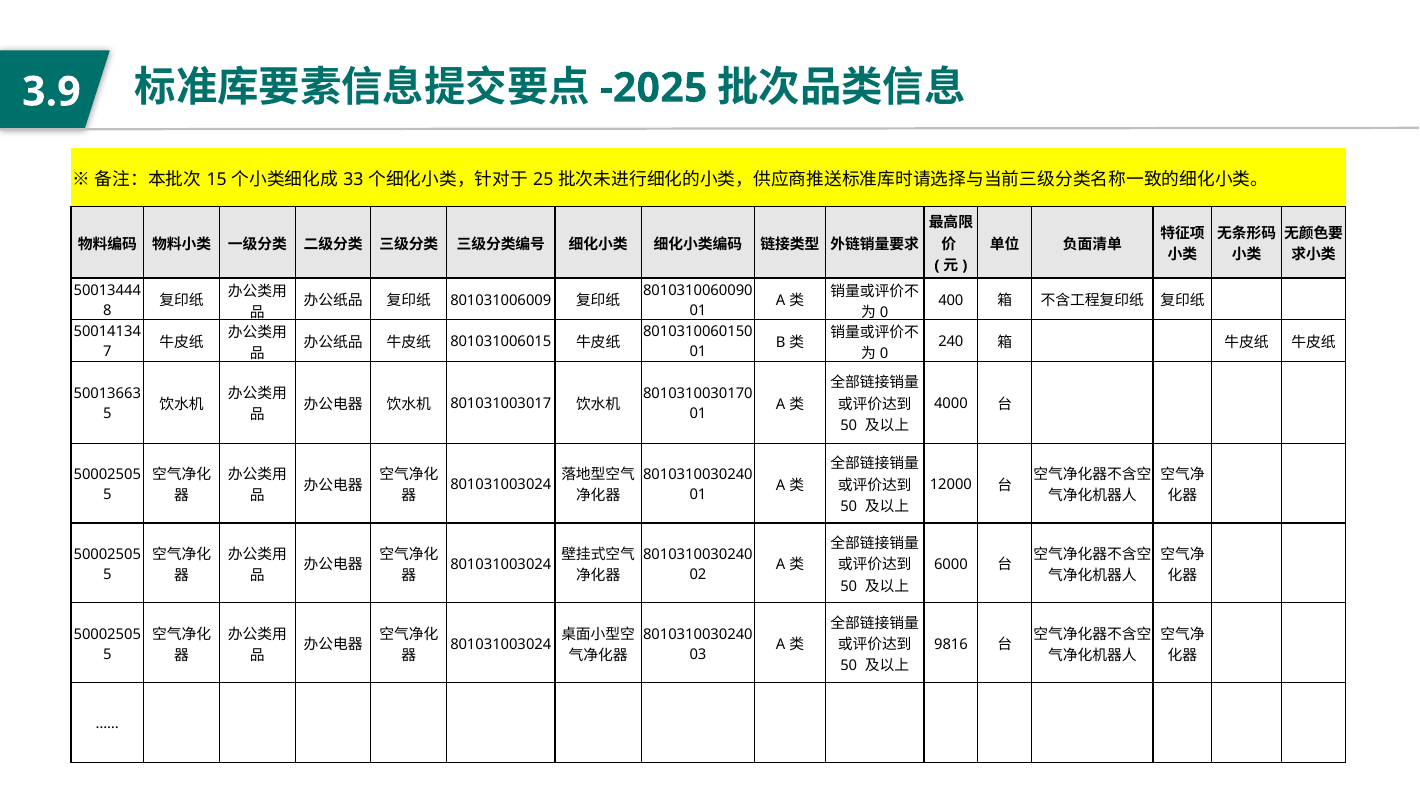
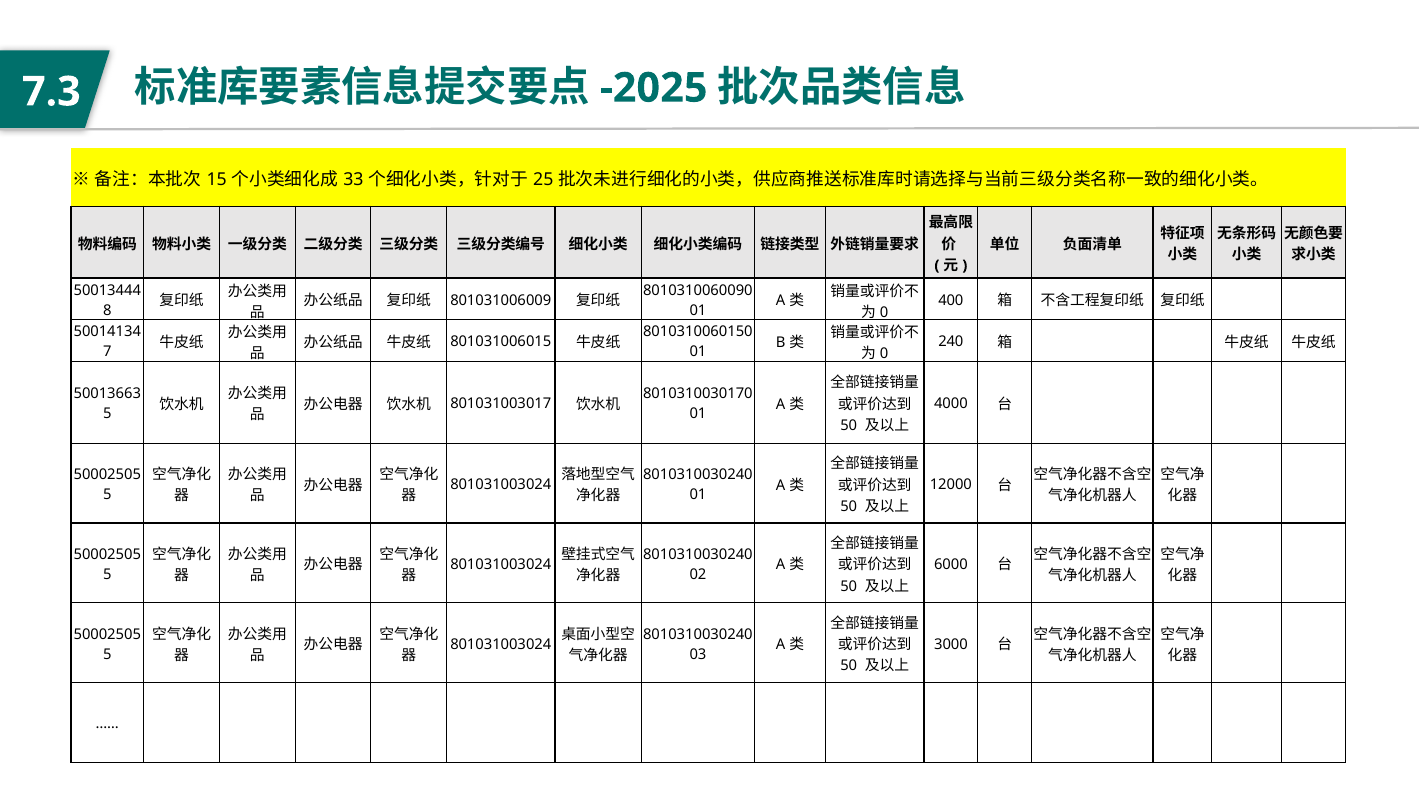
3.9: 3.9 -> 7.3 (51, 92)
9816: 9816 -> 3000 (951, 644)
